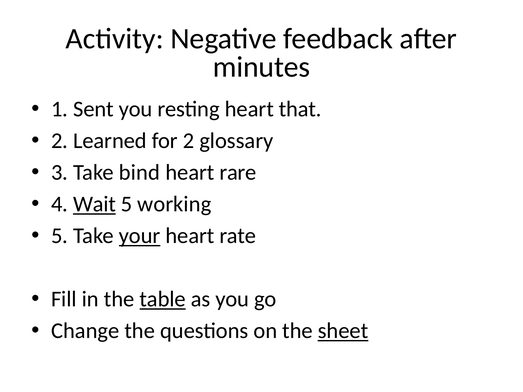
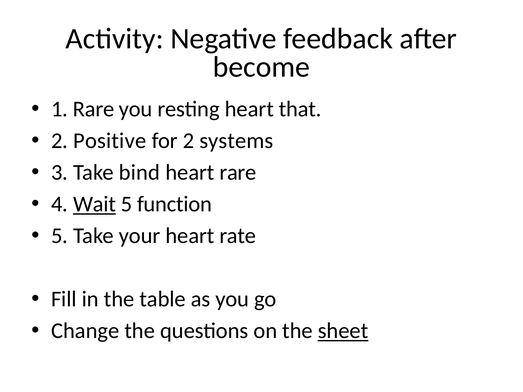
minutes: minutes -> become (261, 67)
1 Sent: Sent -> Rare (94, 109)
Learned: Learned -> Positive (110, 141)
glossary: glossary -> systems (236, 141)
working: working -> function (174, 204)
your underline: present -> none (140, 236)
table underline: present -> none (163, 299)
